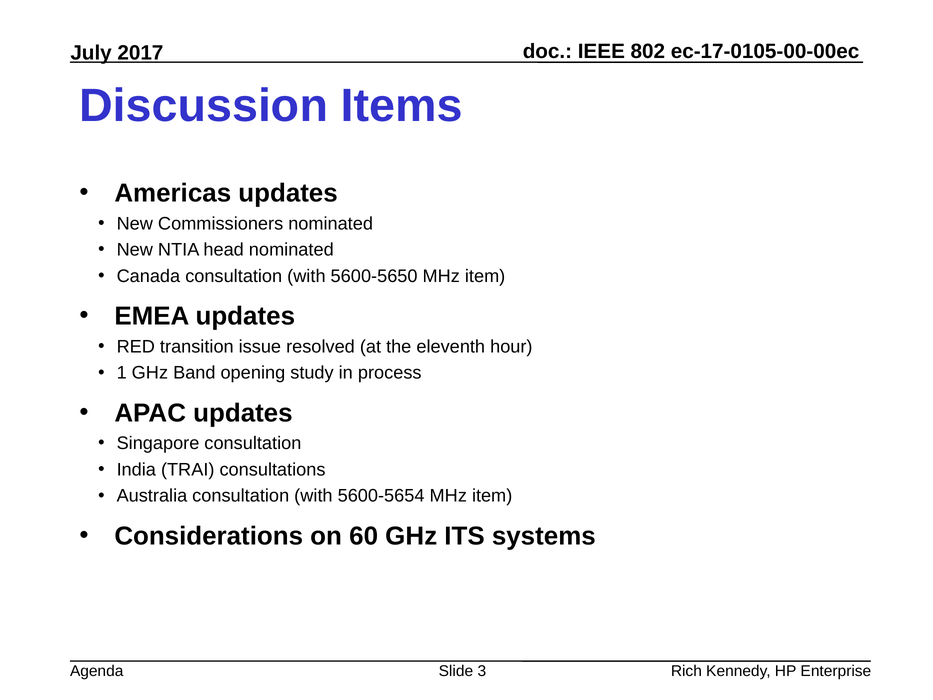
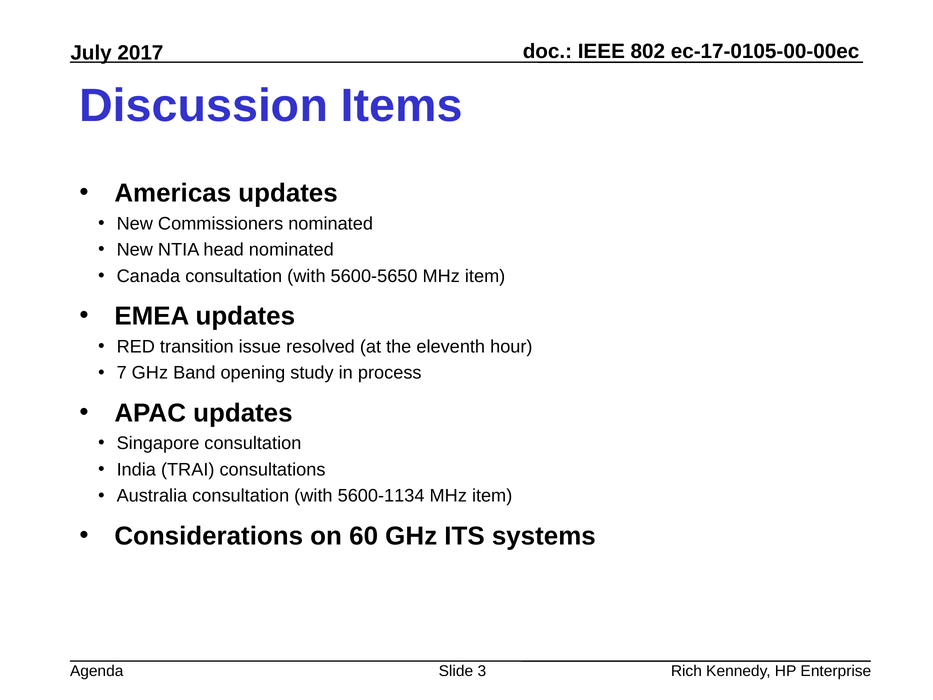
1: 1 -> 7 (122, 373)
5600-5654: 5600-5654 -> 5600-1134 (381, 496)
